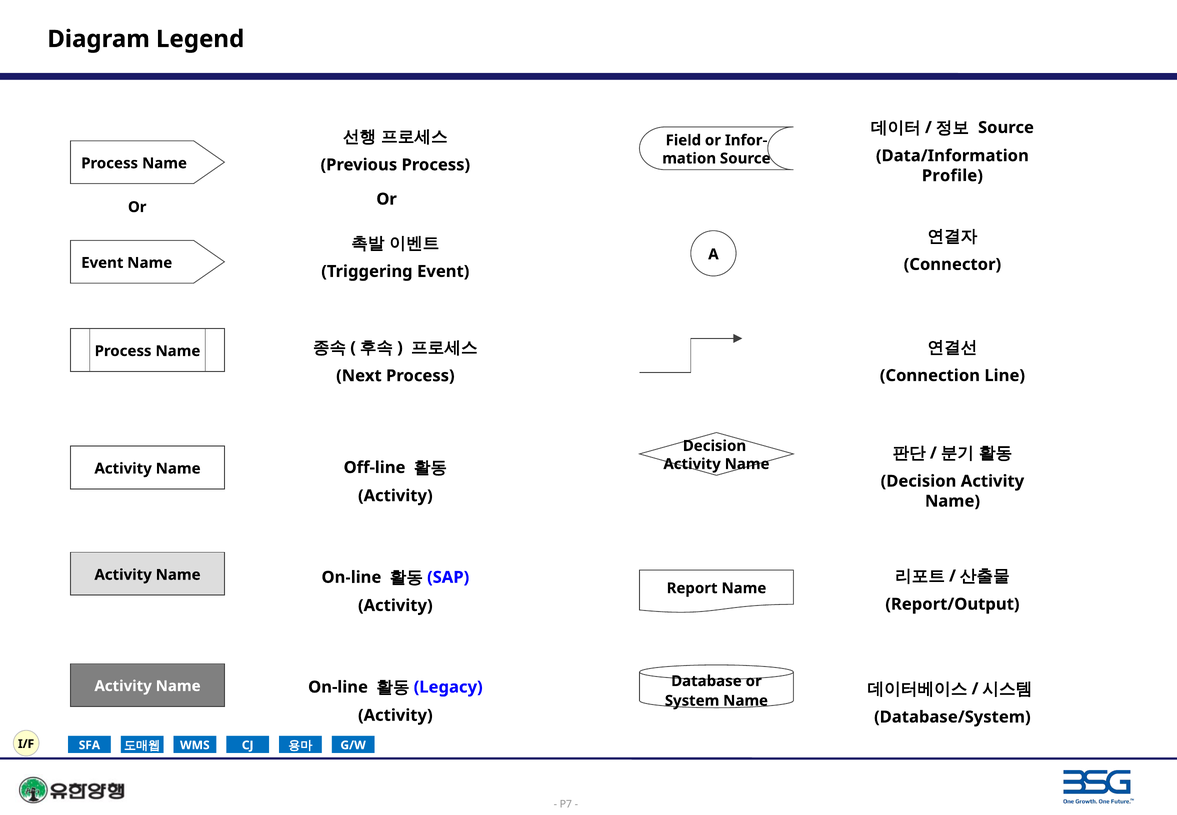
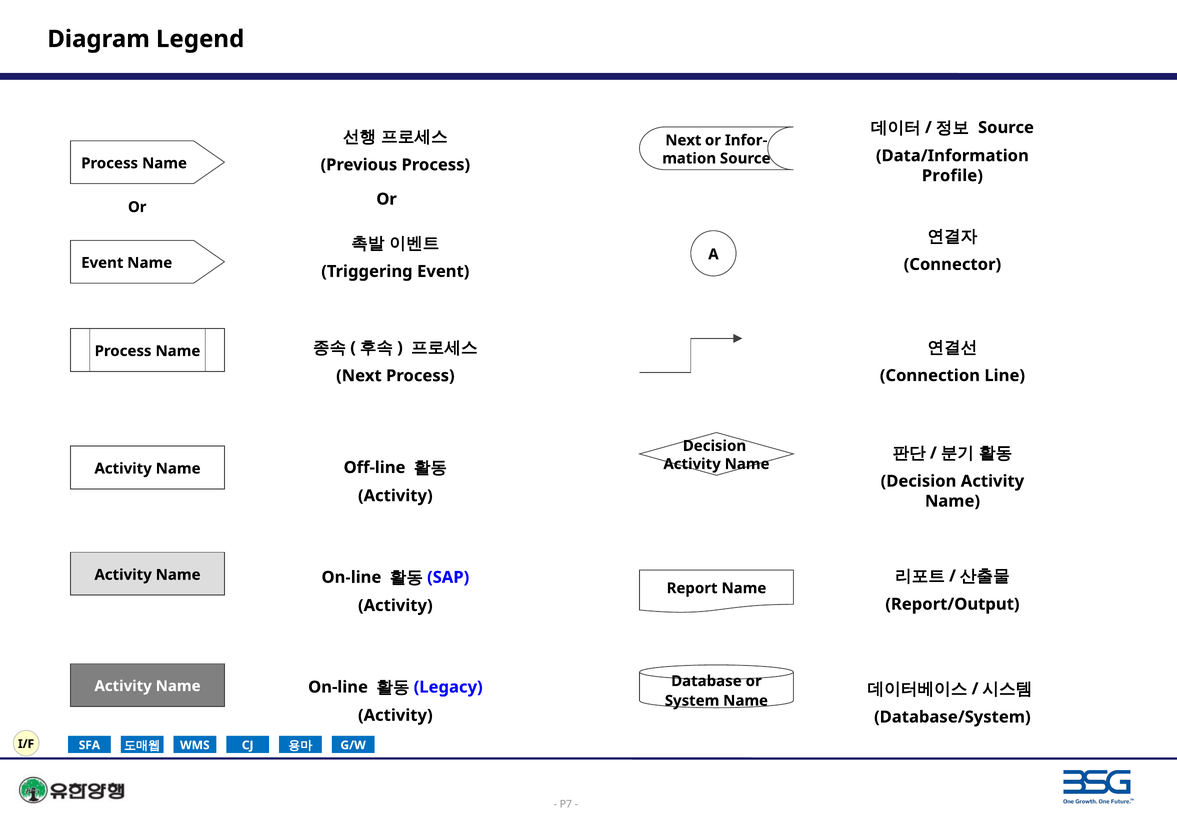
Field: Field -> Next (683, 140)
